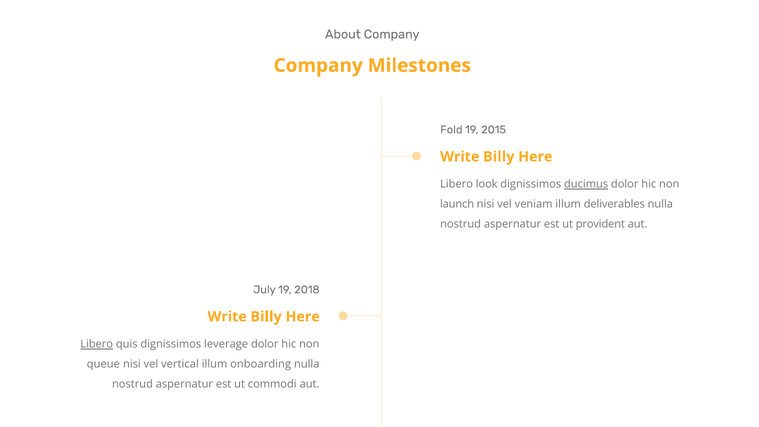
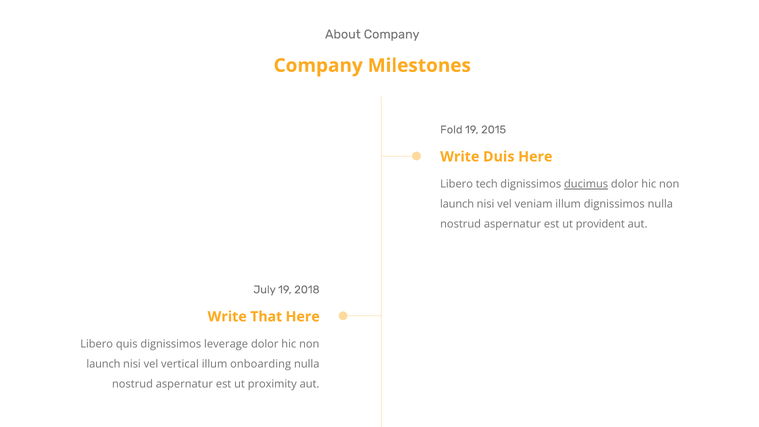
Billy: Billy -> Duis (499, 157)
look: look -> tech (487, 184)
illum deliverables: deliverables -> dignissimos (614, 204)
Billy: Billy -> That (266, 317)
Libero underline: present -> none (97, 344)
queue: queue -> launch (103, 364)
commodi: commodi -> proximity (272, 384)
